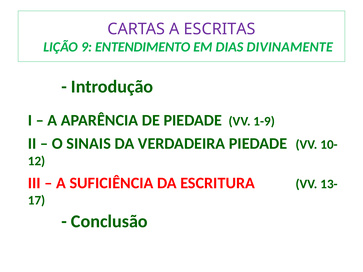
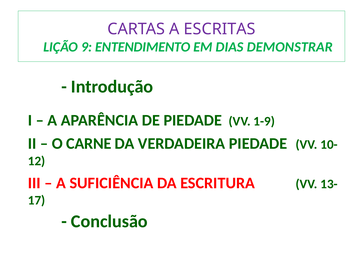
DIVINAMENTE: DIVINAMENTE -> DEMONSTRAR (290, 47)
SINAIS: SINAIS -> CARNE (89, 144)
